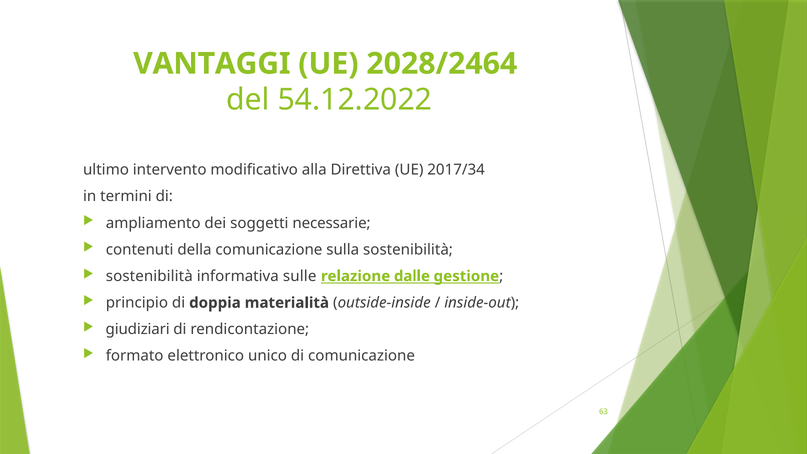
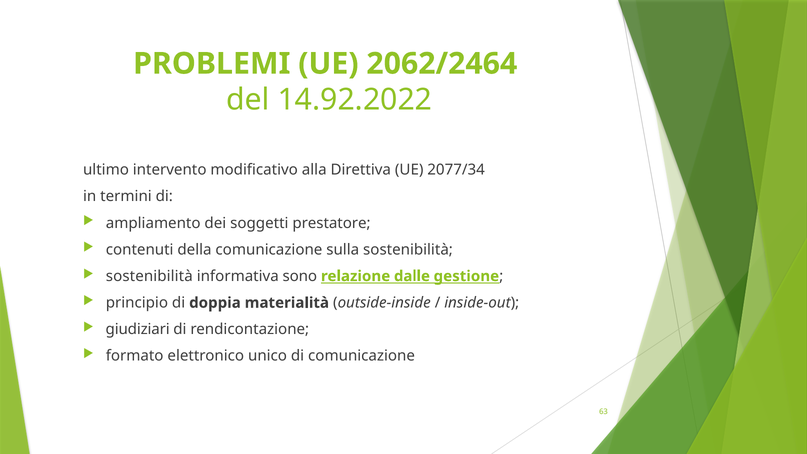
VANTAGGI: VANTAGGI -> PROBLEMI (212, 64)
2028/2464: 2028/2464 -> 2062/2464 (442, 64)
54.12.2022: 54.12.2022 -> 14.92.2022 (355, 100)
2017/34: 2017/34 -> 2077/34 (456, 170)
necessarie: necessarie -> prestatore (331, 223)
sulle: sulle -> sono (300, 276)
